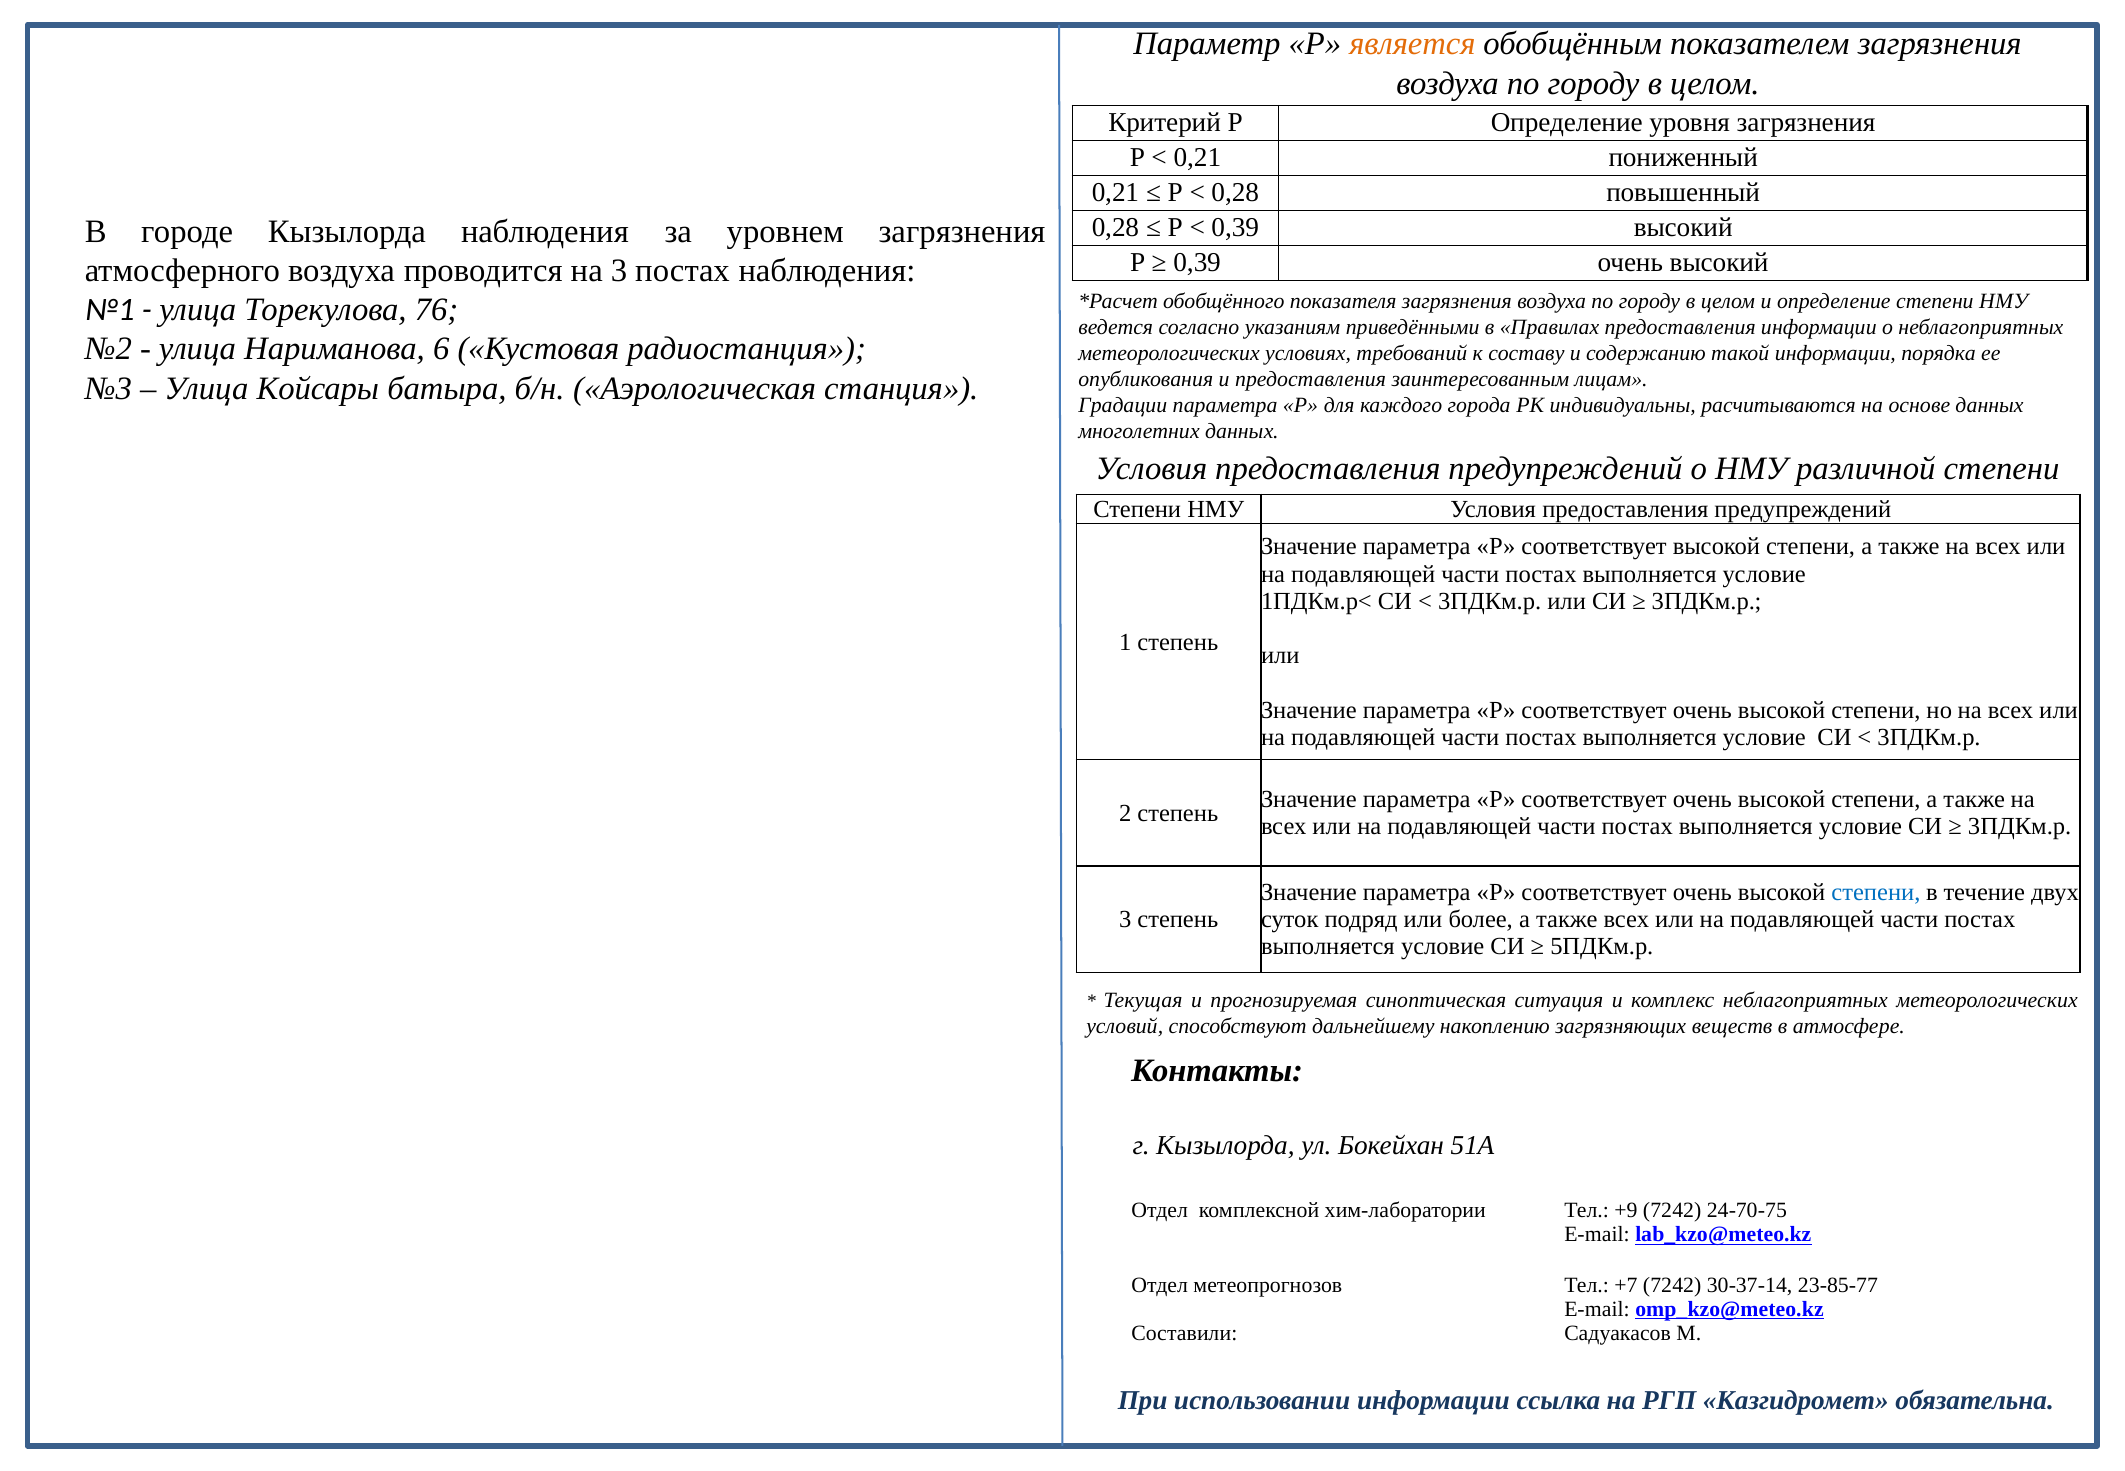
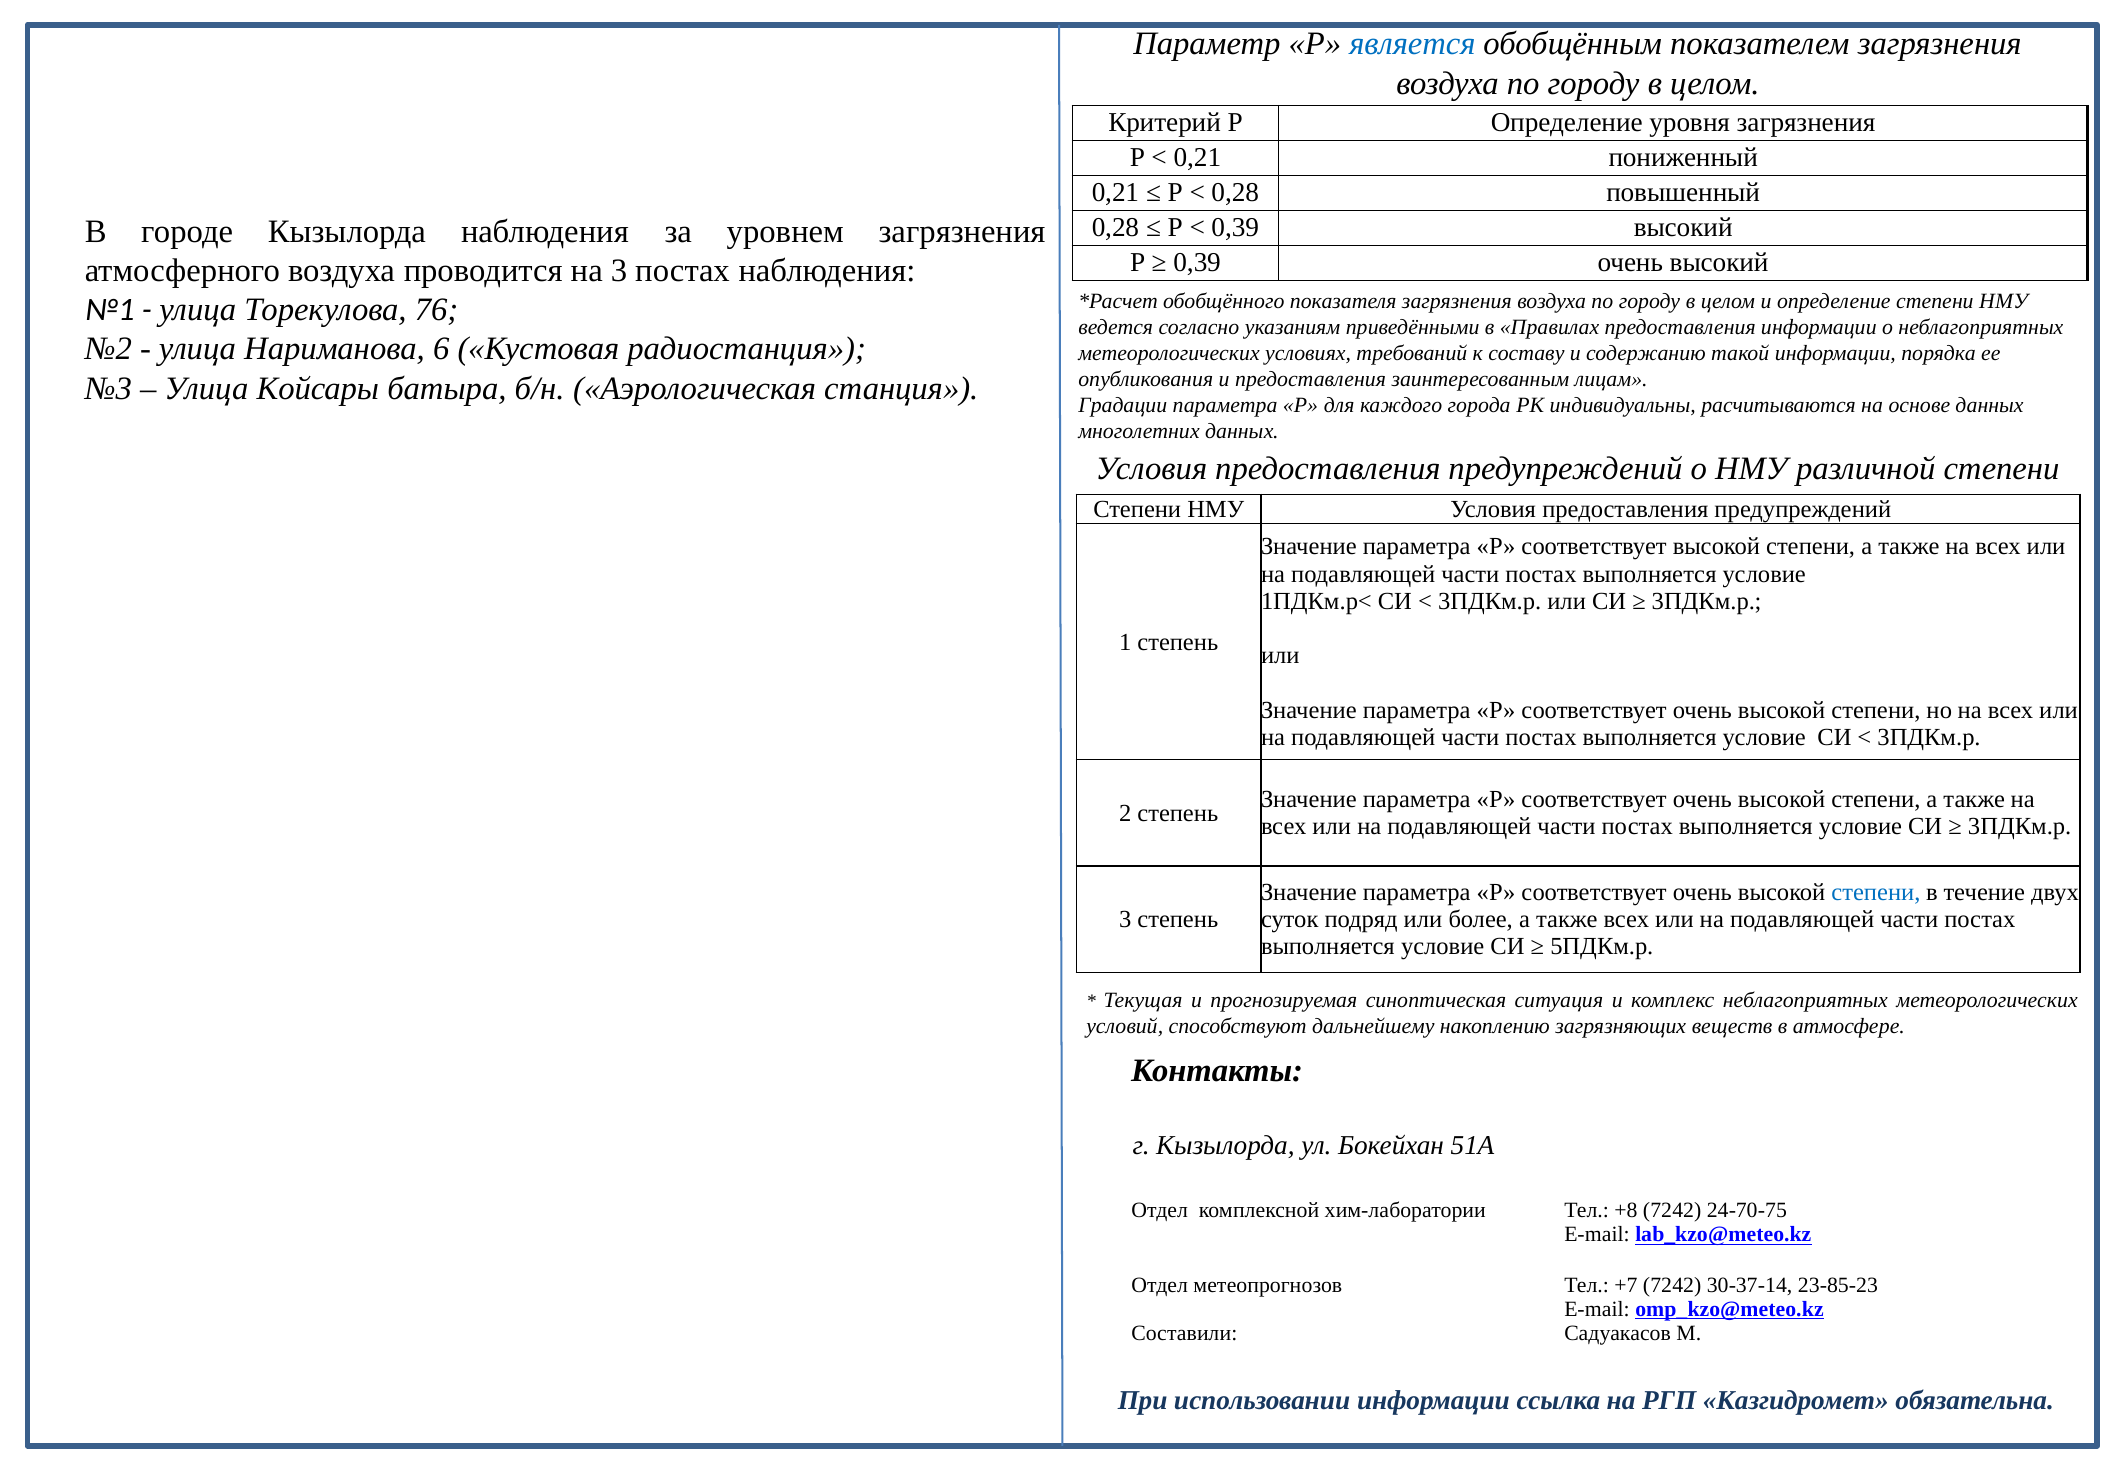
является colour: orange -> blue (1412, 44)
+9: +9 -> +8 (1626, 1210)
23-85-77: 23-85-77 -> 23-85-23 (1838, 1285)
